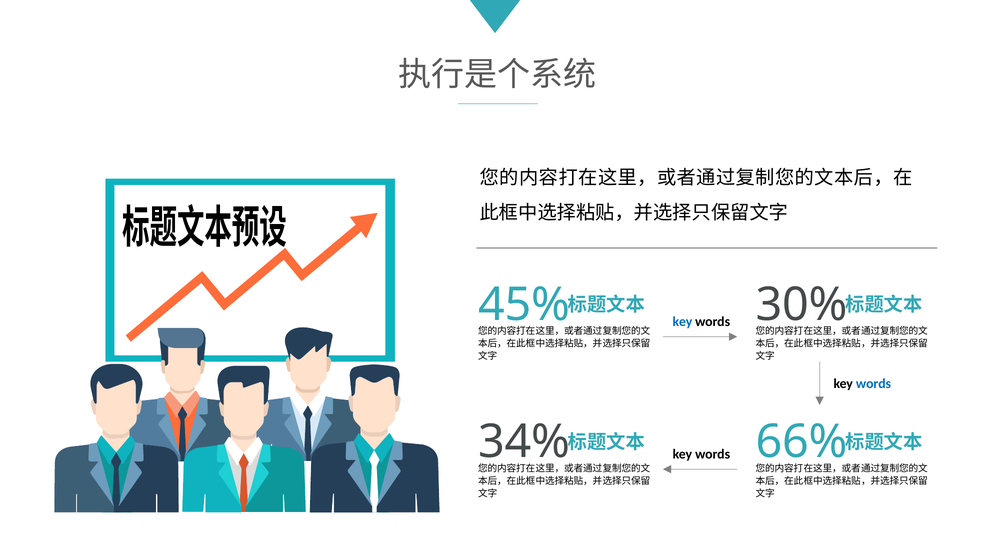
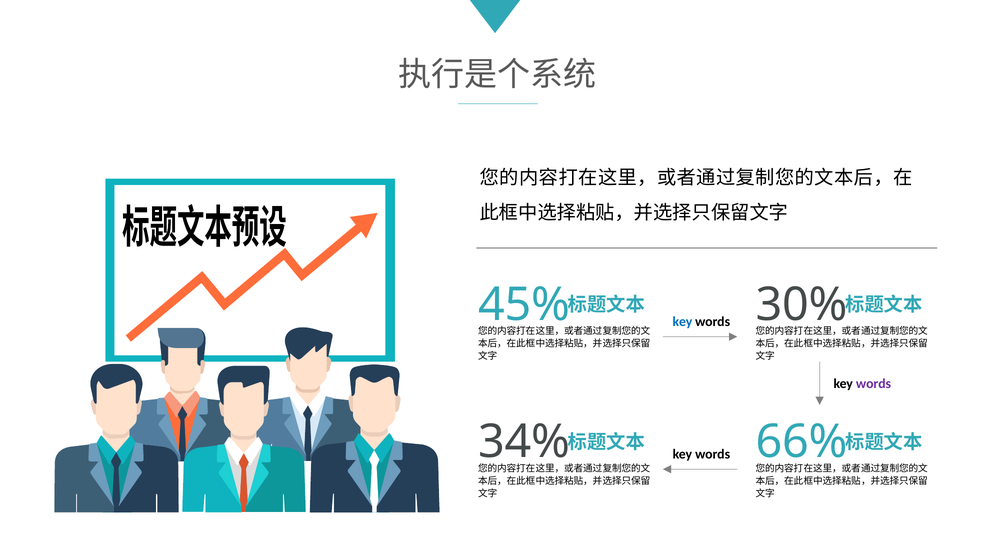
words colour: blue -> purple (874, 384)
